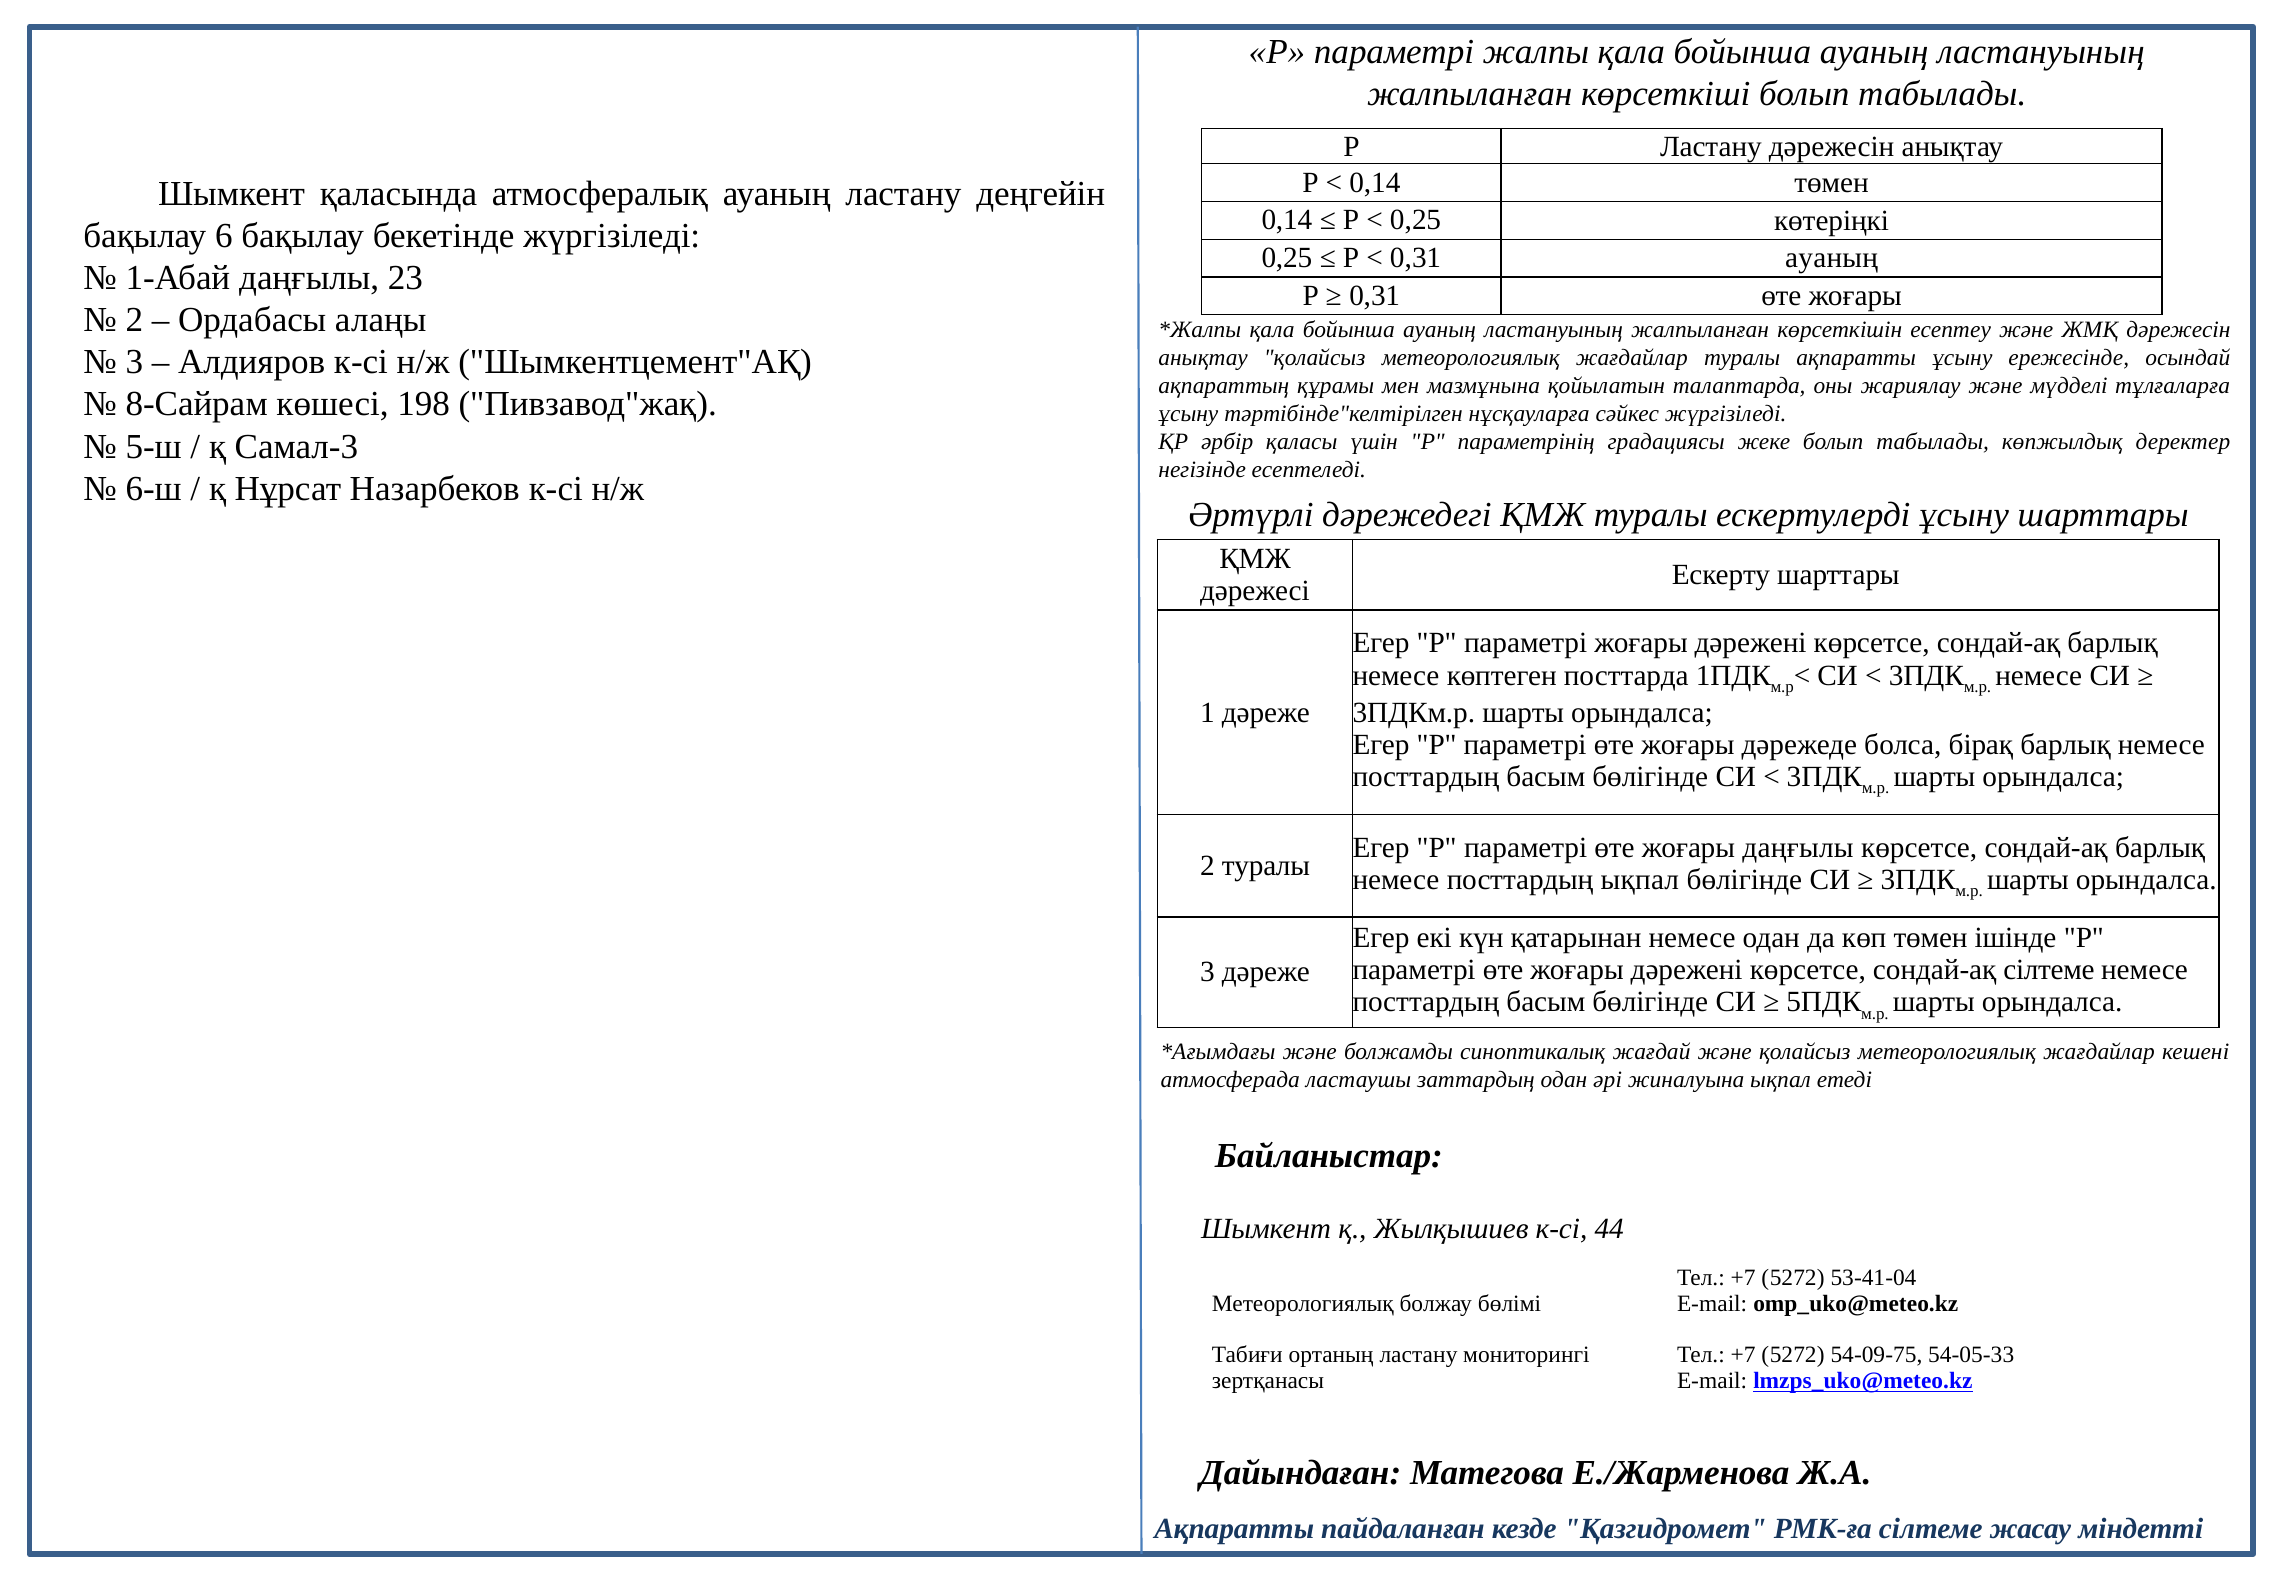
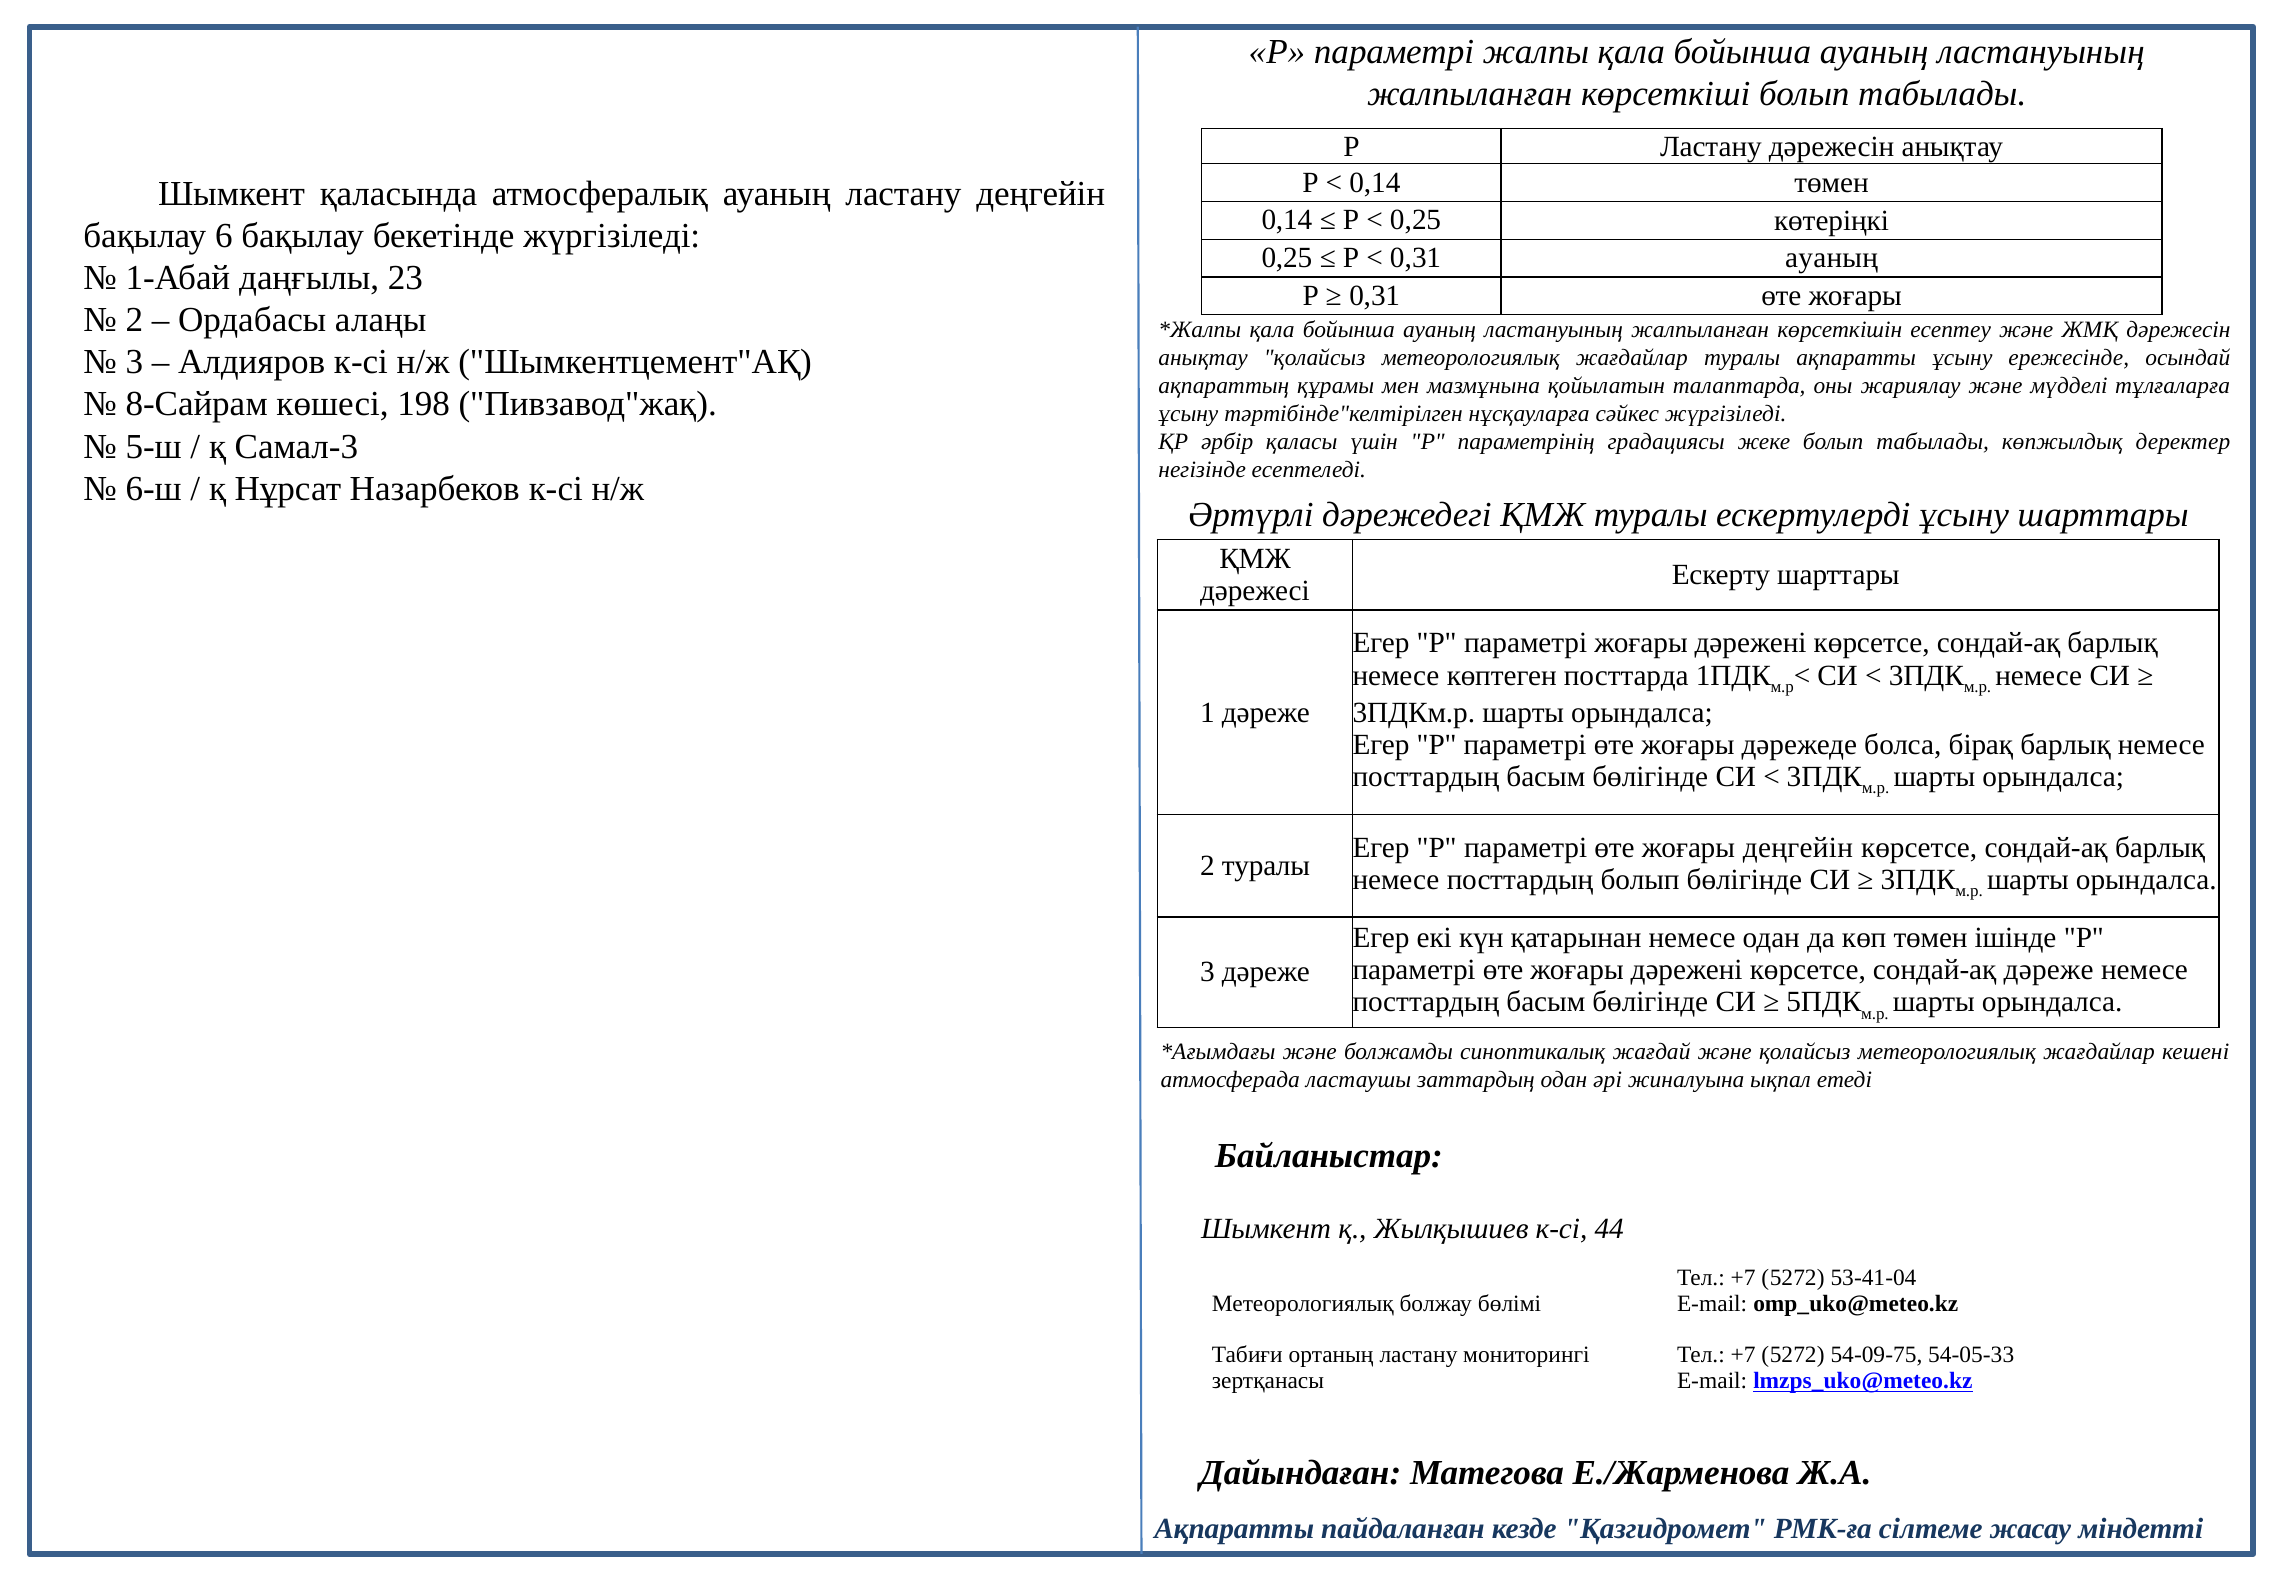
жоғары даңғылы: даңғылы -> деңгейін (1798, 847)
посттардың ықпал: ықпал -> болып (1640, 879)
сондай-ақ сілтеме: сілтеме -> дәреже (2049, 970)
